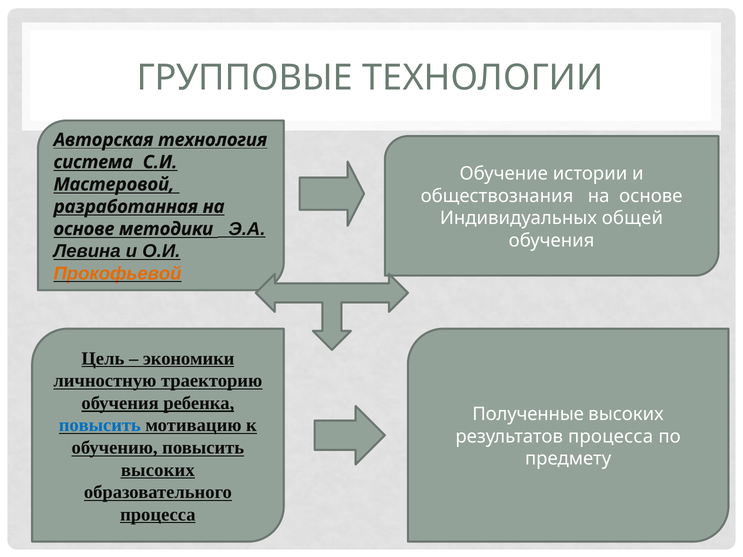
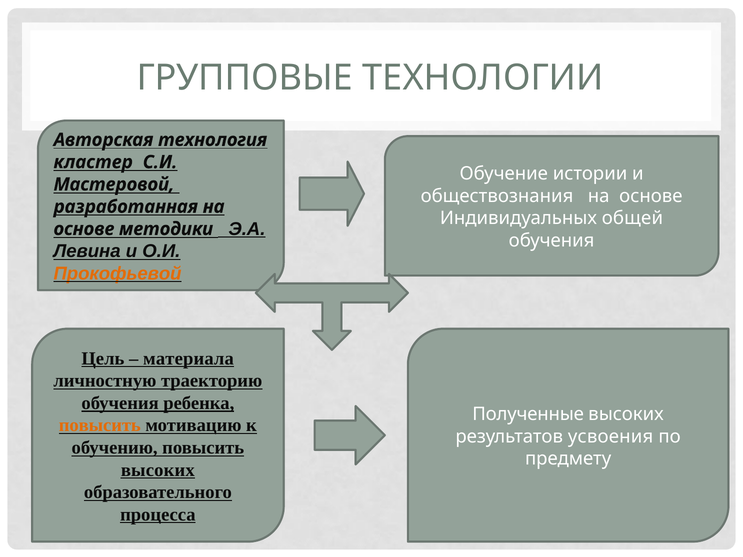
система: система -> кластер (93, 162)
экономики: экономики -> материала (188, 359)
повысить colour: blue -> orange (100, 426)
результатов процесса: процесса -> усвоения (611, 437)
